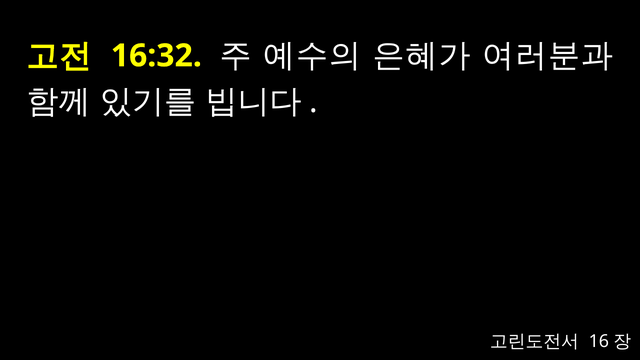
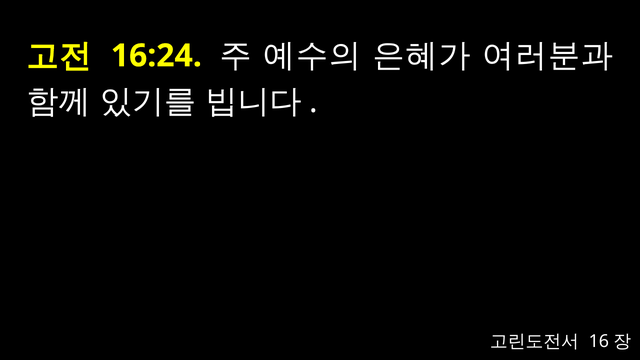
16:32: 16:32 -> 16:24 (156, 56)
